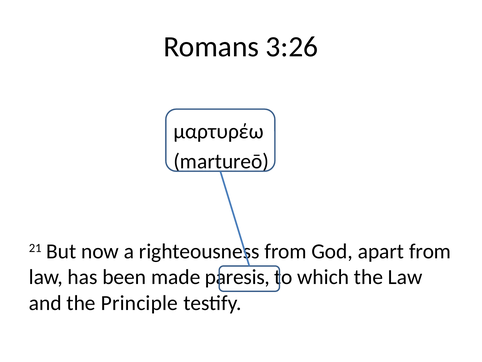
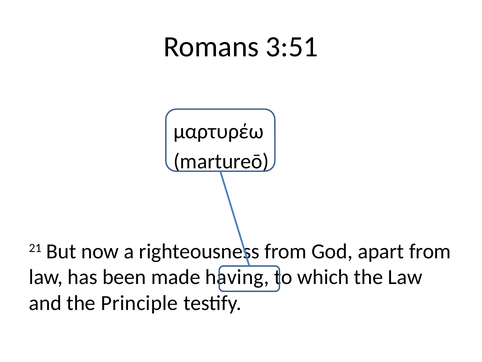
3:26: 3:26 -> 3:51 (292, 47)
paresis: paresis -> having (237, 277)
